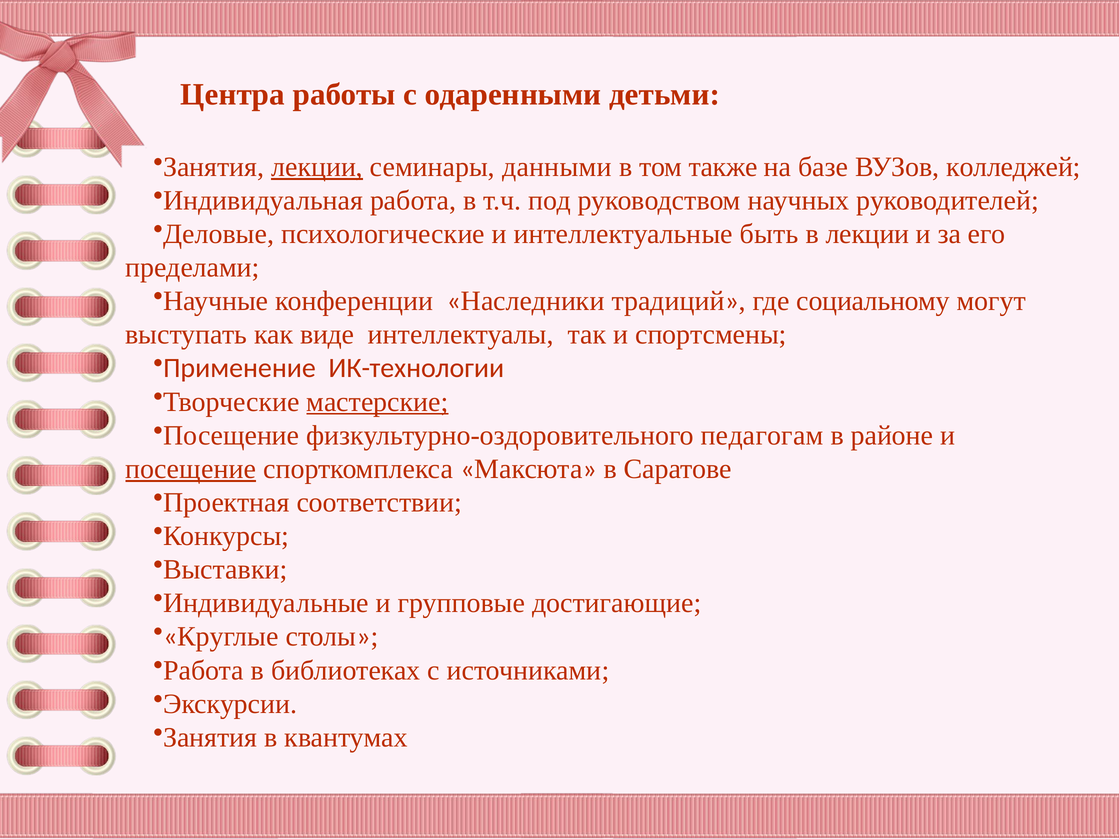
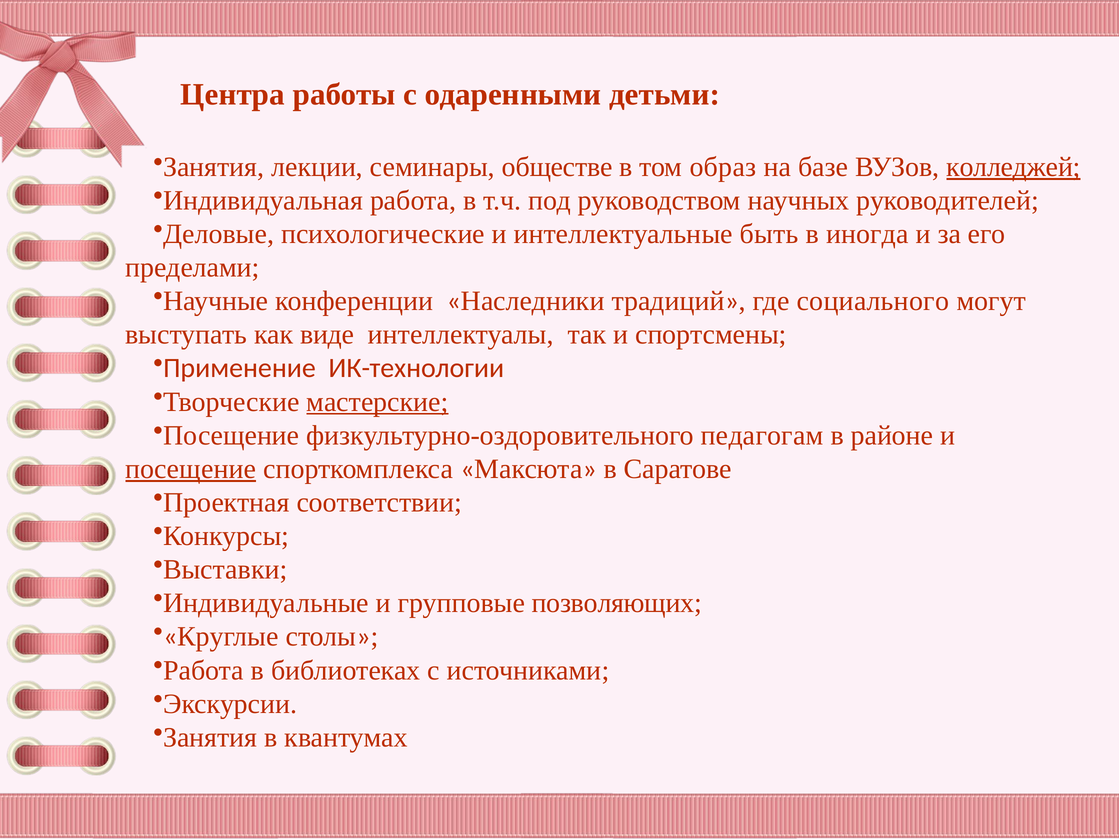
лекции underline: present -> none (317, 167)
данными: данными -> обществе (557, 167)
также: также -> образ (723, 167)
колледжей underline: none -> present (1013, 167)
в лекции: лекции -> иногда (867, 234)
социальному: социальному -> социального (873, 301)
достигающие: достигающие -> позволяющих (617, 603)
